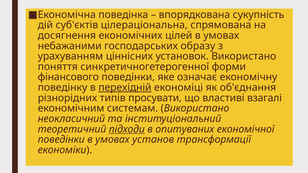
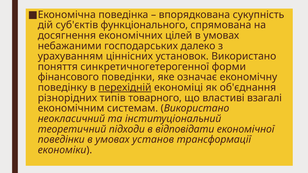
цілераціональна: цілераціональна -> функціонального (144, 25)
образу: образу -> далеко (198, 46)
просувати: просувати -> товарного (155, 98)
підходи underline: present -> none (127, 129)
опитуваних: опитуваних -> відповідати (185, 129)
